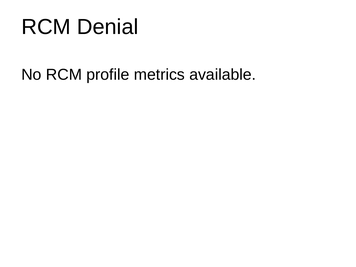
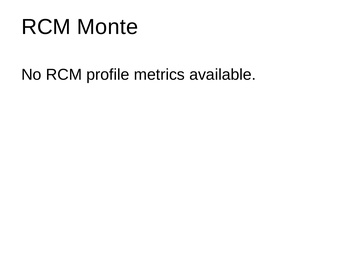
Denial: Denial -> Monte (108, 27)
